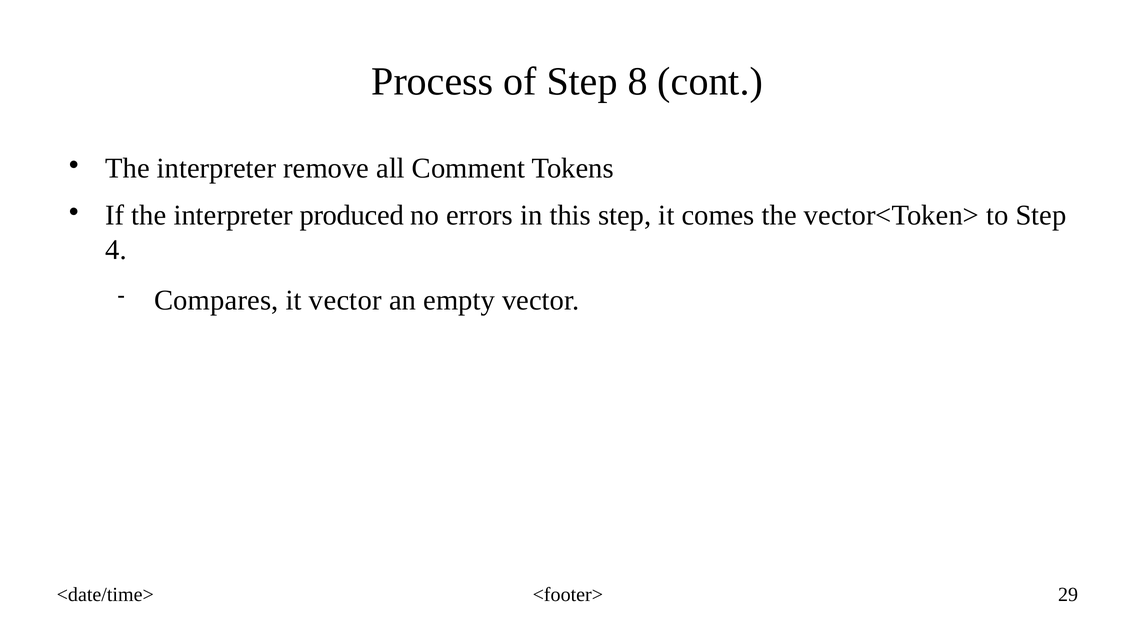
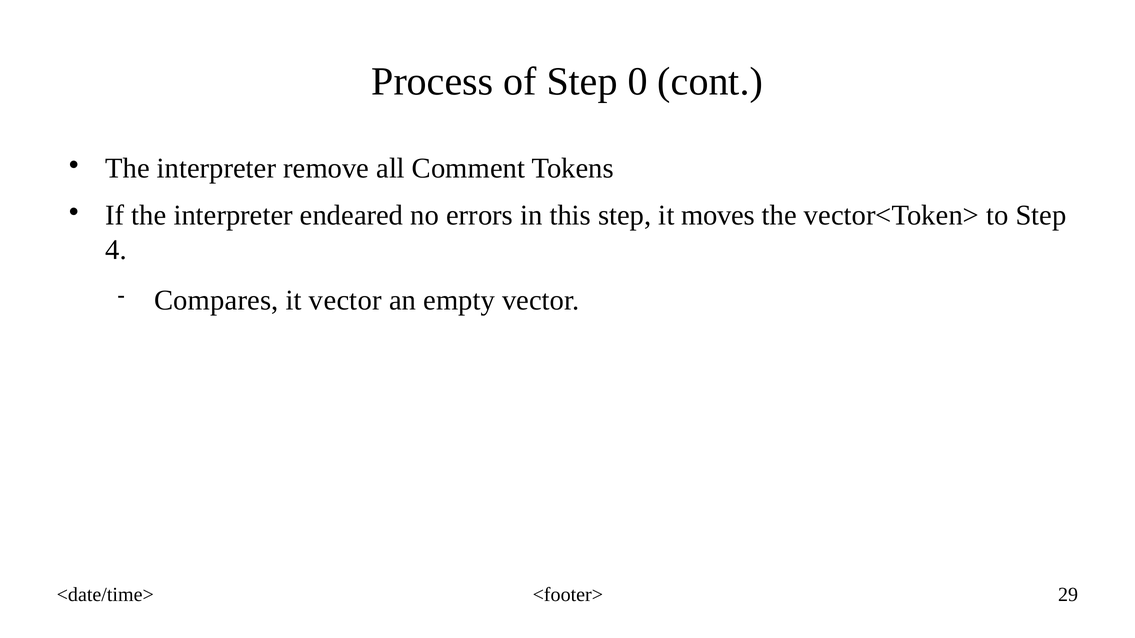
8: 8 -> 0 (638, 82)
produced: produced -> endeared (352, 216)
comes: comes -> moves (718, 216)
